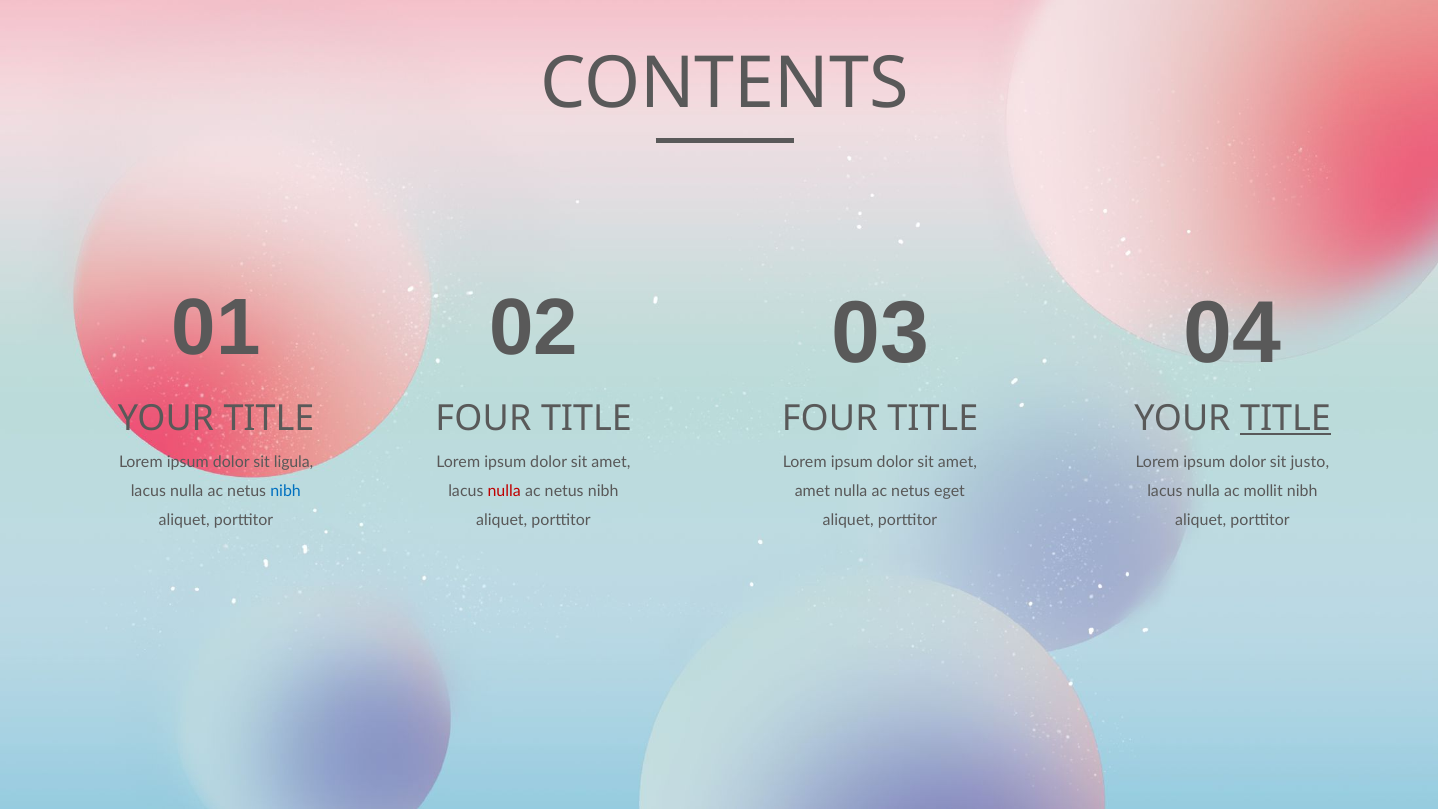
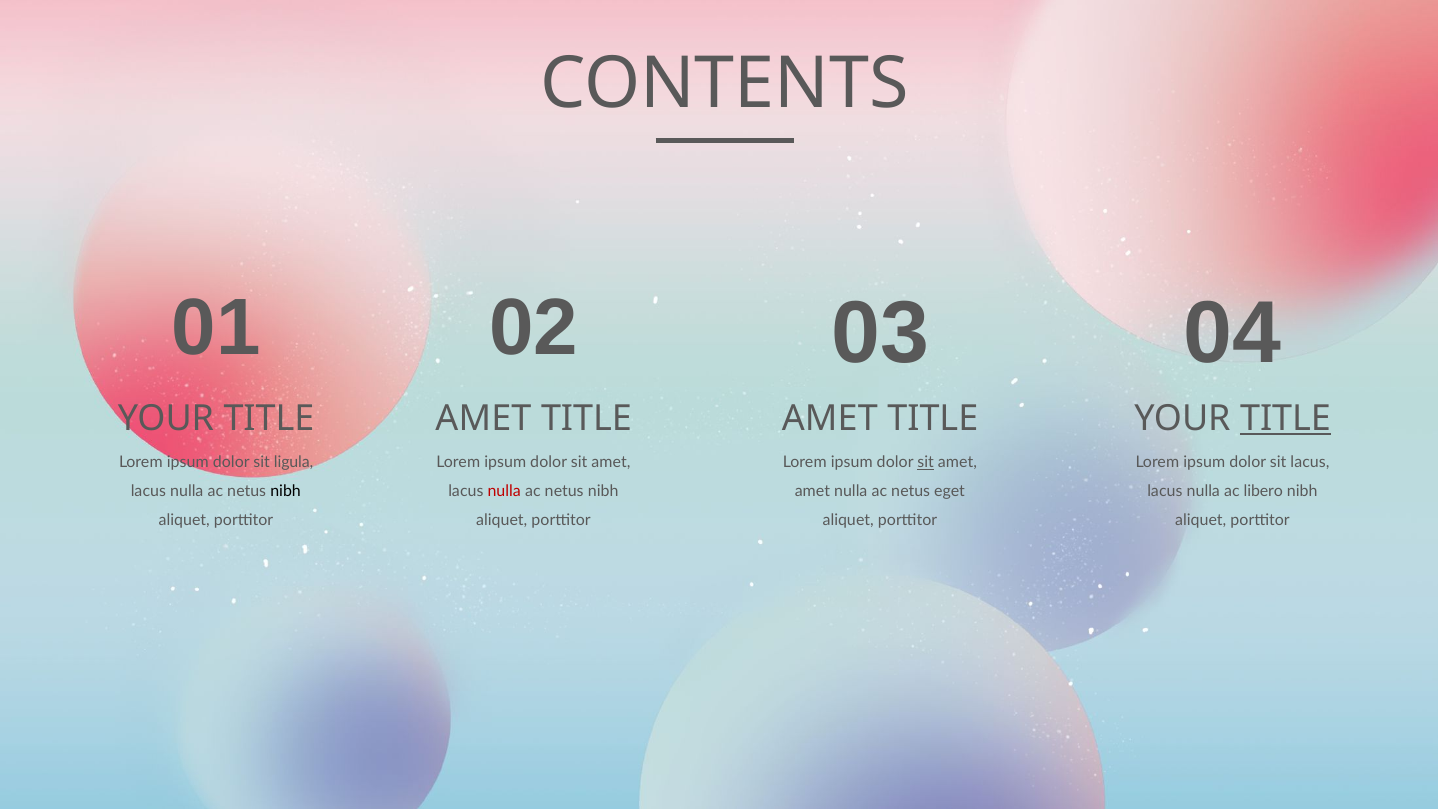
FOUR: FOUR -> AMET (483, 418)
FOUR: FOUR -> AMET (830, 418)
sit underline: none -> present (926, 462)
sit justo: justo -> lacus (1310, 462)
nibh colour: blue -> black (286, 491)
mollit: mollit -> libero (1263, 491)
